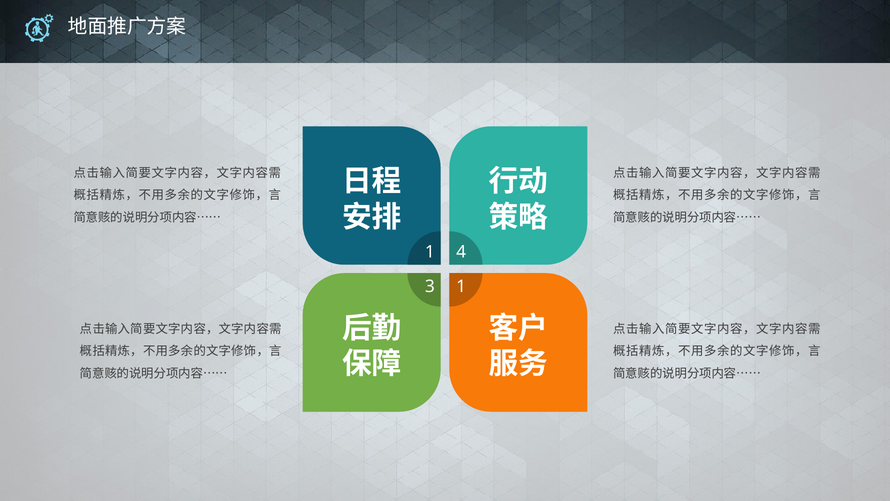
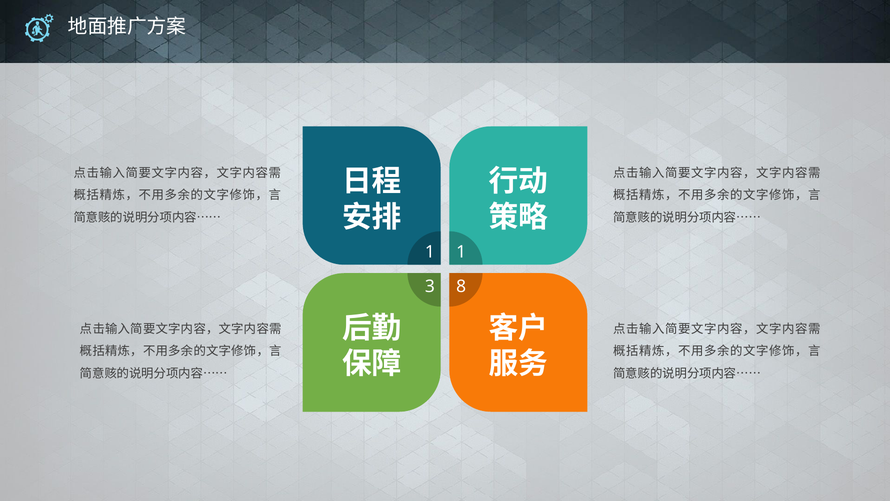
1 4: 4 -> 1 (461, 252)
3 1: 1 -> 8 (461, 286)
